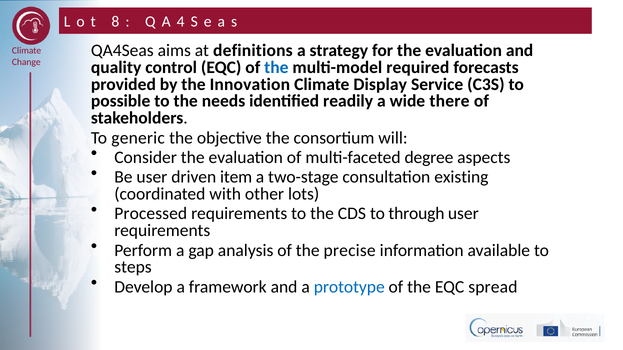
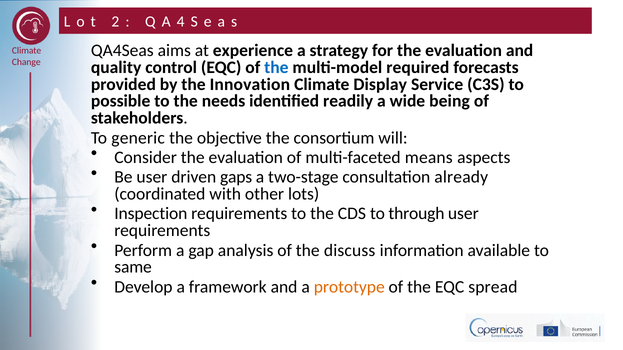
8: 8 -> 2 (115, 22)
definitions: definitions -> experience (253, 51)
there: there -> being (450, 101)
degree: degree -> means (429, 158)
item: item -> gaps (236, 177)
existing: existing -> already (461, 177)
Processed: Processed -> Inspection (151, 214)
precise: precise -> discuss (350, 251)
steps: steps -> same (133, 267)
prototype colour: blue -> orange (349, 287)
